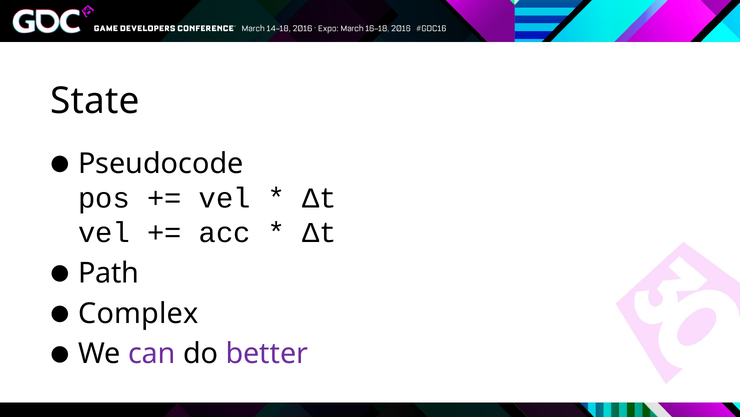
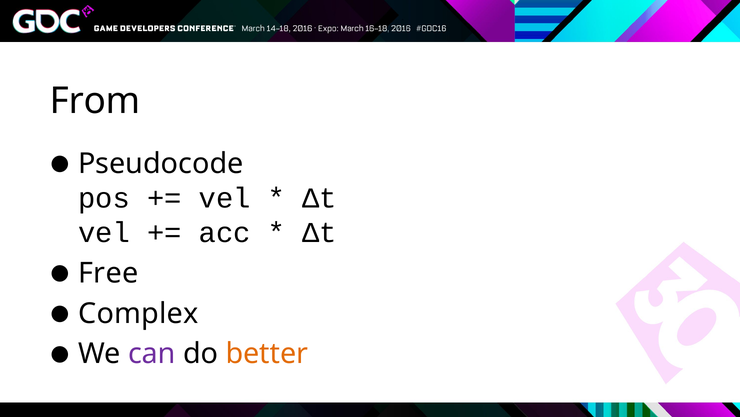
State: State -> From (95, 101)
Path: Path -> Free (108, 273)
better colour: purple -> orange (267, 353)
